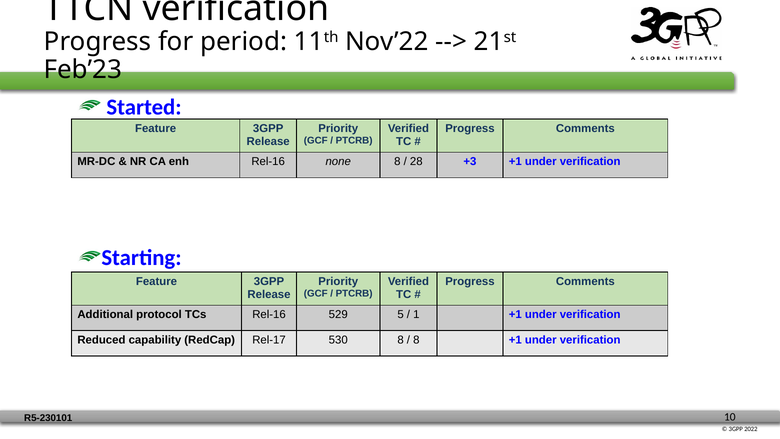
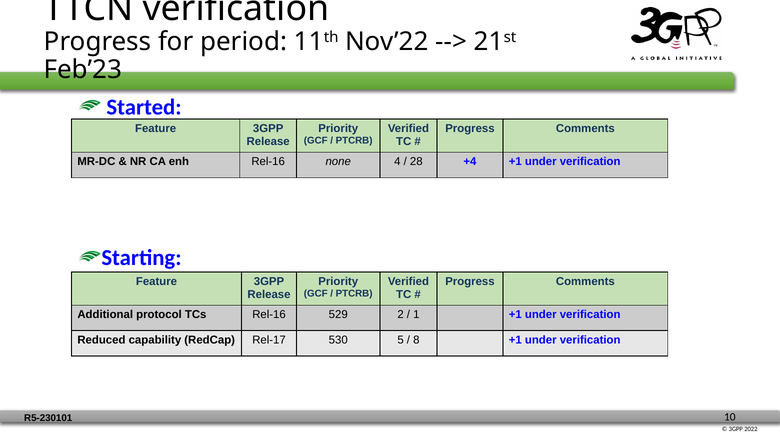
none 8: 8 -> 4 (397, 162)
+3: +3 -> +4 (470, 162)
5: 5 -> 2 (401, 315)
530 8: 8 -> 5 (401, 340)
